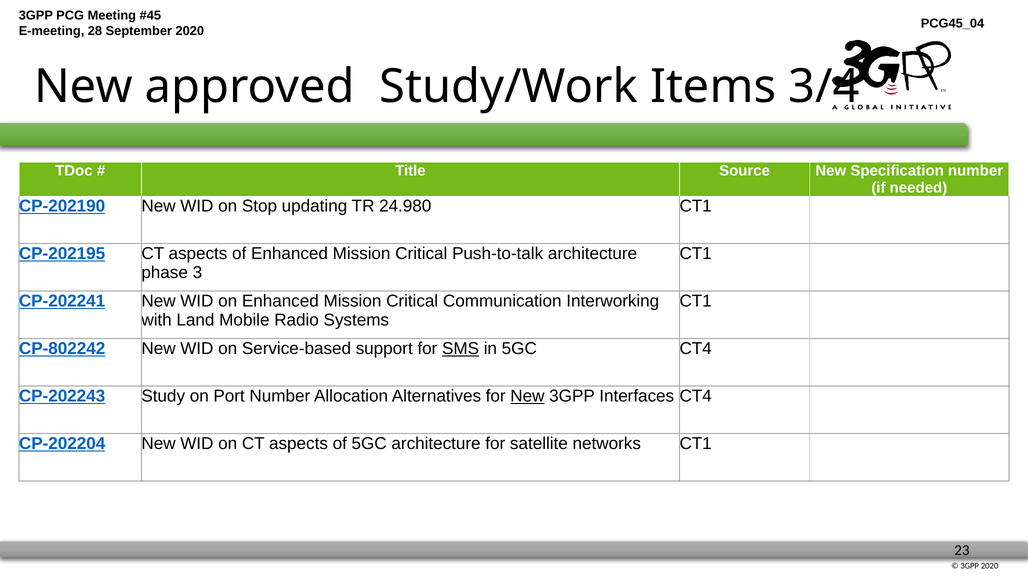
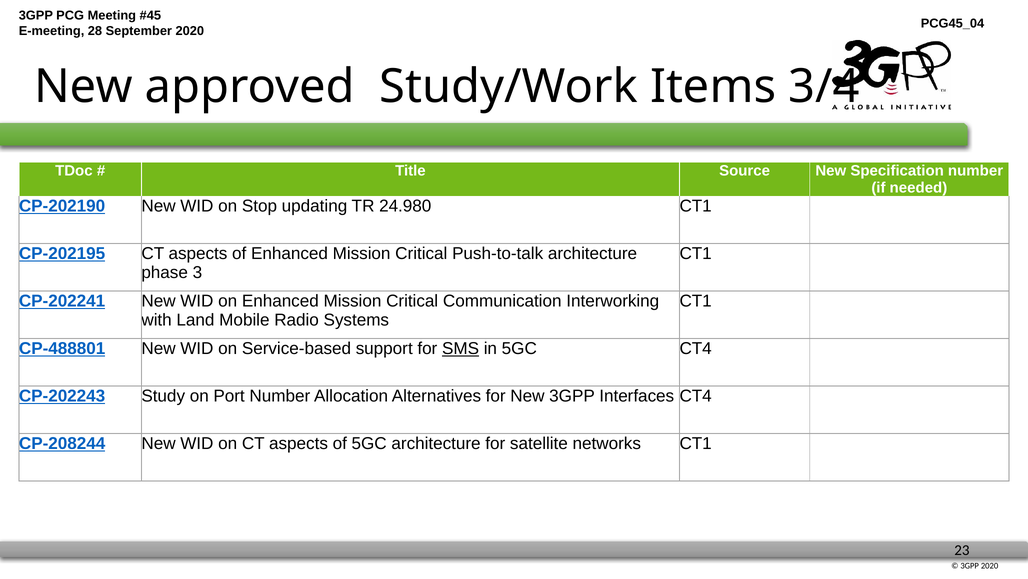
CP-802242: CP-802242 -> CP-488801 (62, 348)
New underline: present -> none (527, 395)
CP-202204: CP-202204 -> CP-208244 (62, 443)
